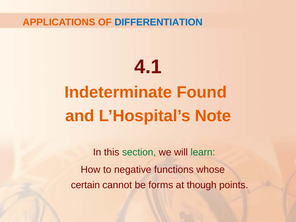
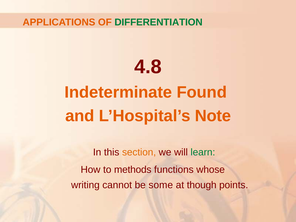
DIFFERENTIATION colour: blue -> green (159, 22)
4.1: 4.1 -> 4.8 (148, 67)
section colour: green -> orange (139, 152)
negative: negative -> methods (133, 170)
certain: certain -> writing (85, 185)
forms: forms -> some (161, 185)
